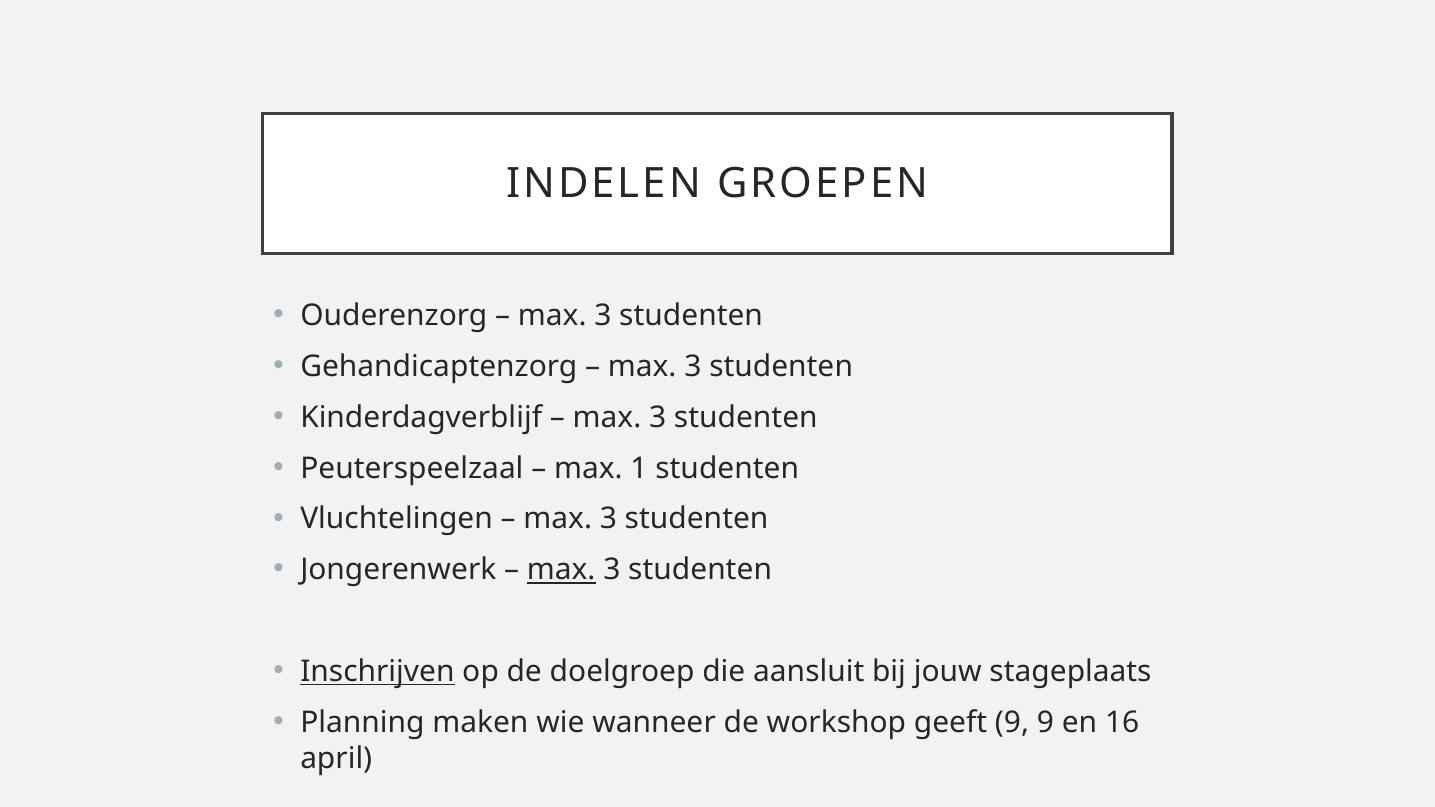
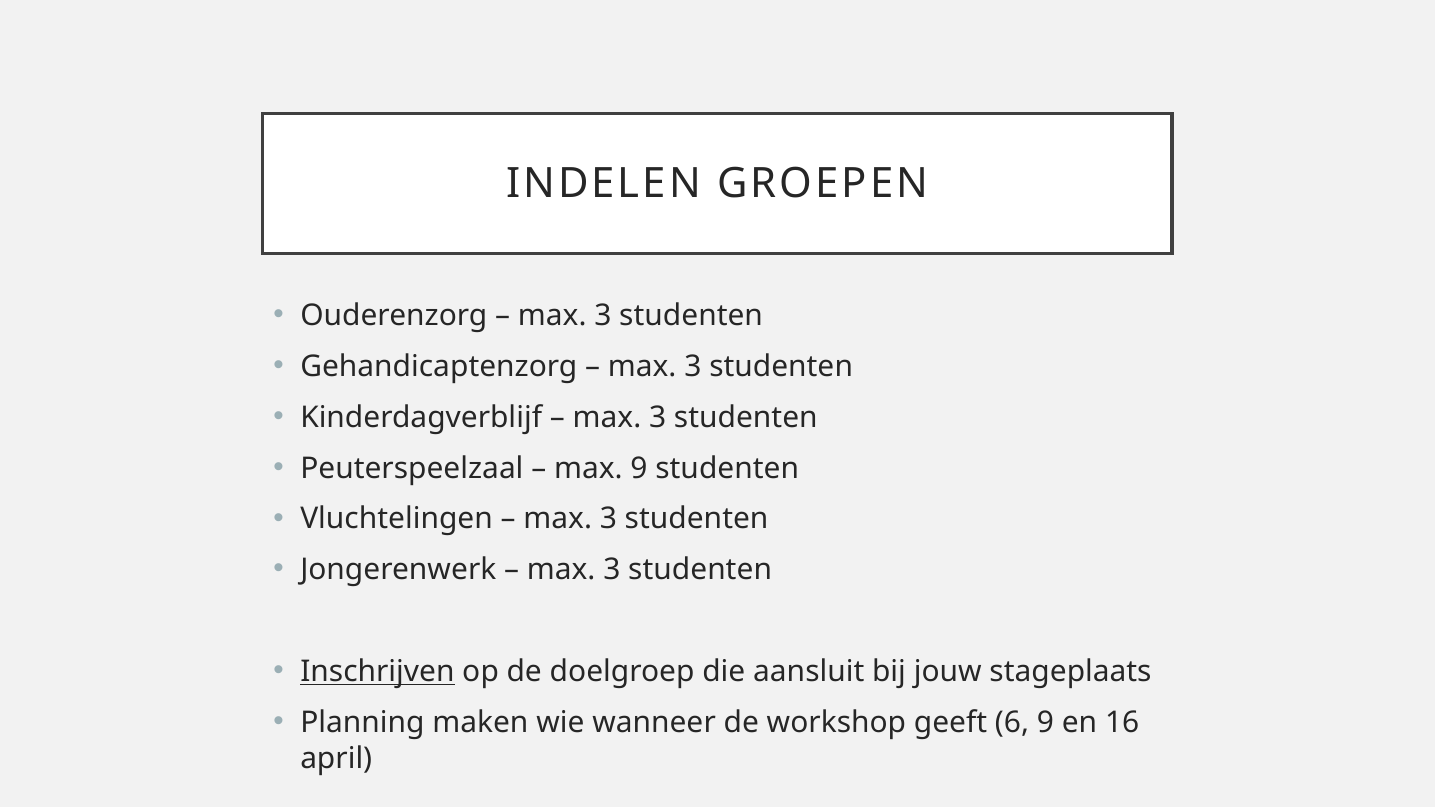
max 1: 1 -> 9 (639, 468)
max underline: present -> none (561, 570)
geeft 9: 9 -> 6 (1012, 723)
